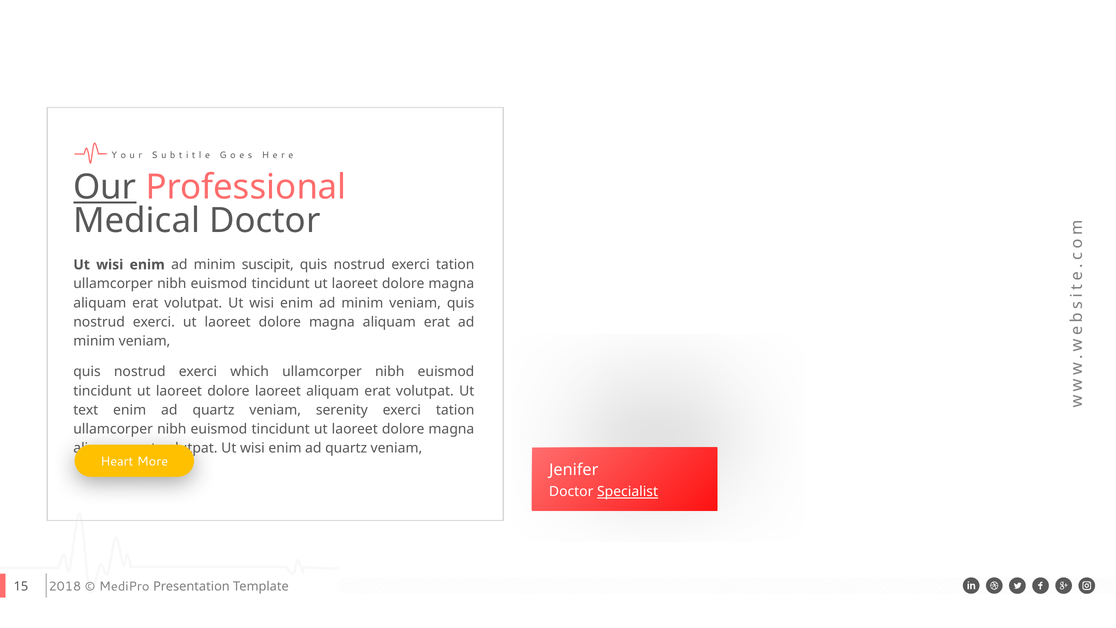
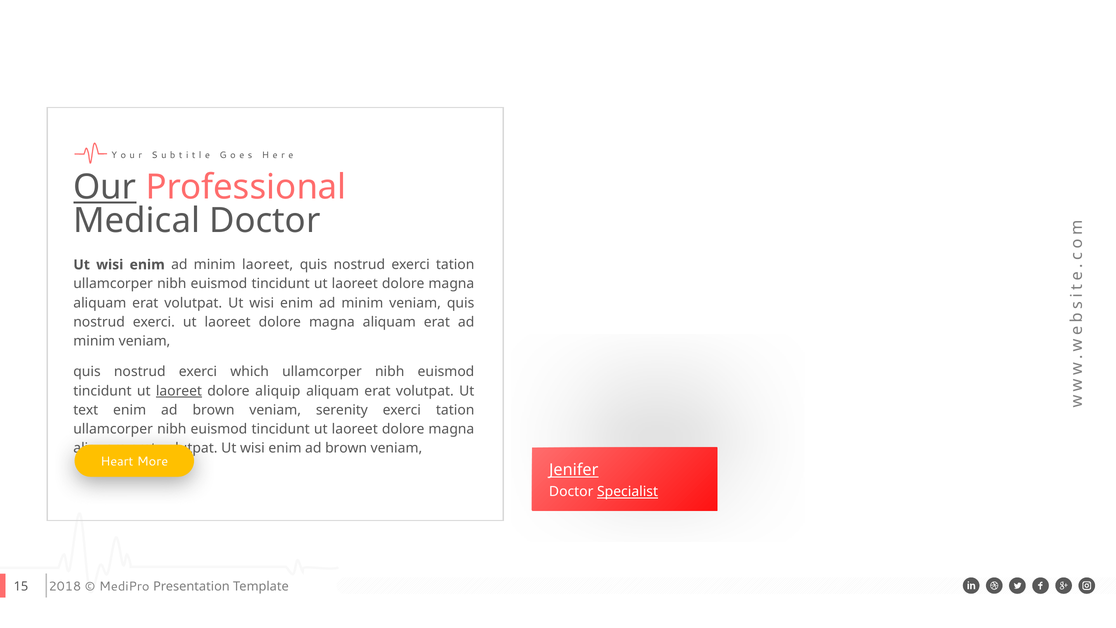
minim suscipit: suscipit -> laoreet (268, 265)
laoreet underline: none -> present (179, 391)
dolore laoreet: laoreet -> aliquip (278, 391)
quartz: quartz -> brown (214, 410)
wisi enim ad quartz: quartz -> brown (346, 448)
Jenifer underline: none -> present (574, 470)
